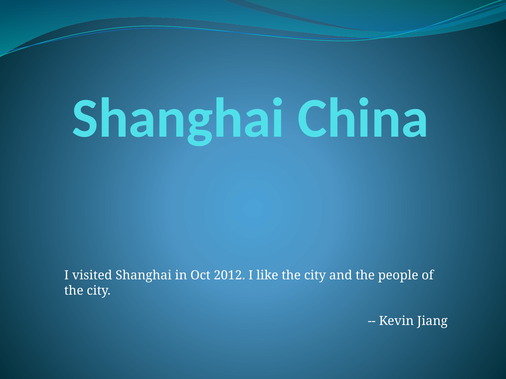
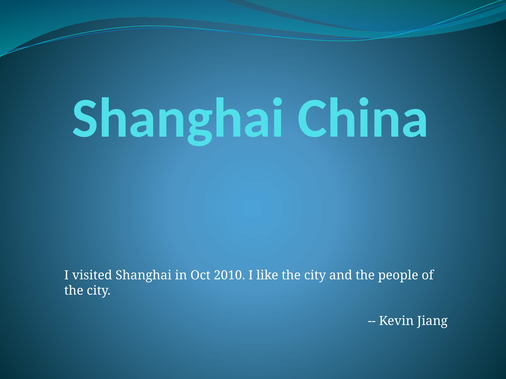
2012: 2012 -> 2010 (229, 276)
